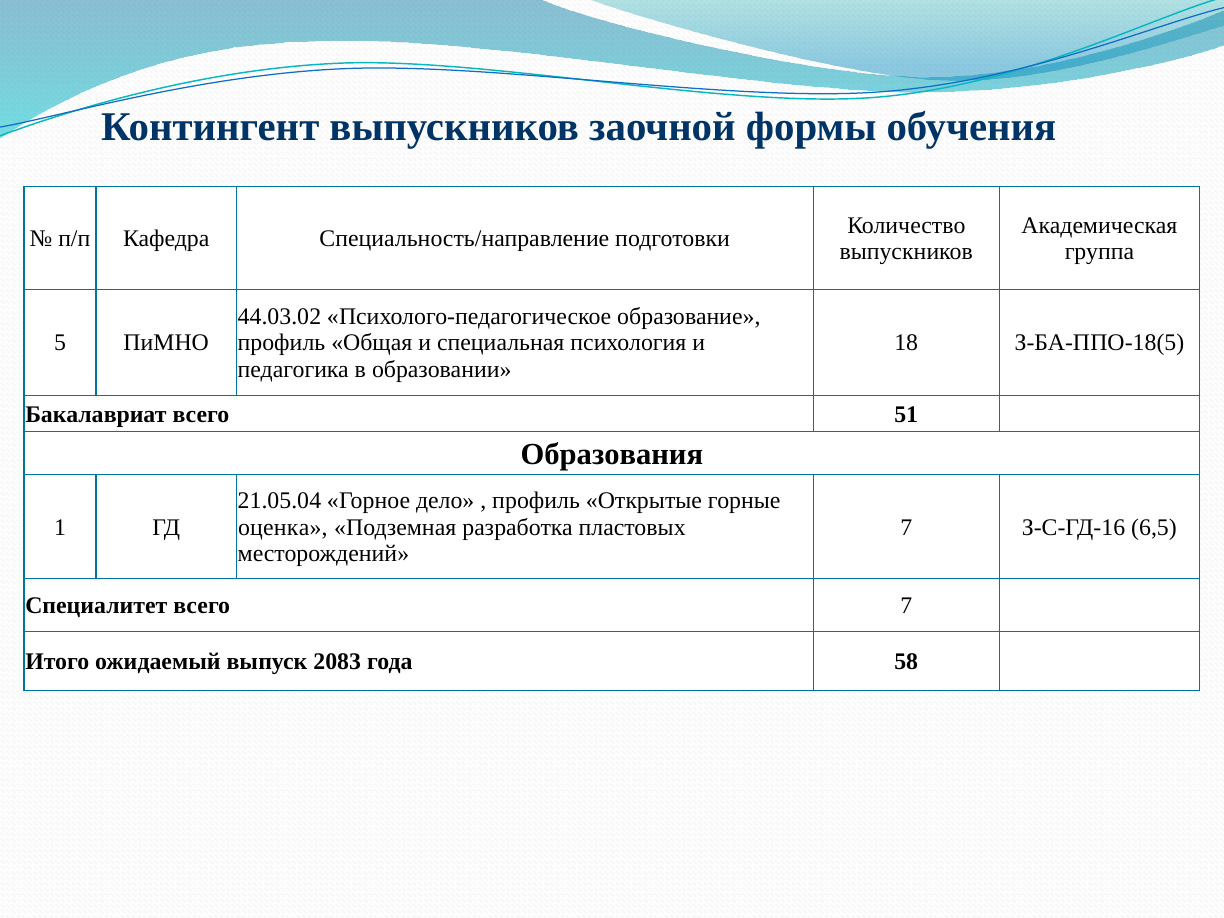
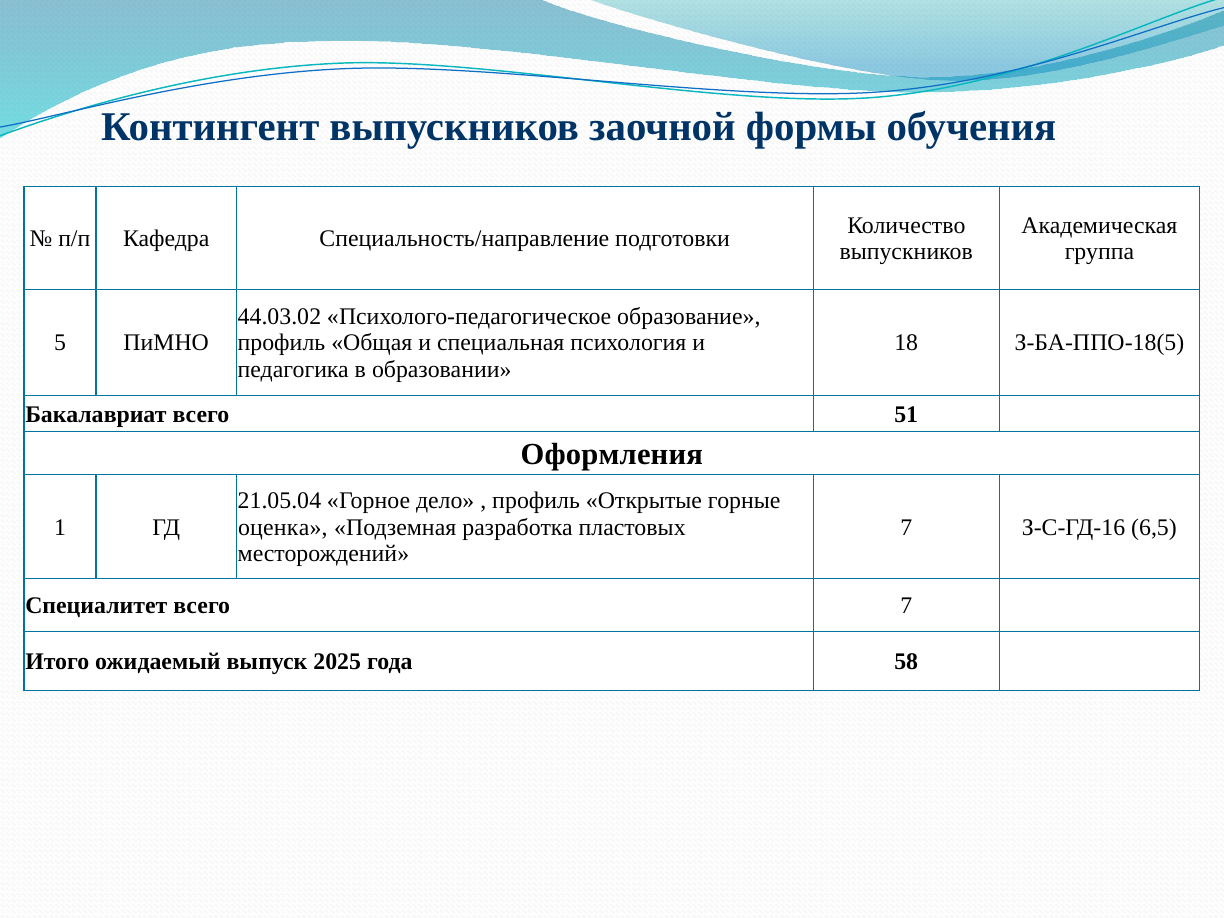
Образования: Образования -> Оформления (612, 454)
2083: 2083 -> 2025 (337, 662)
